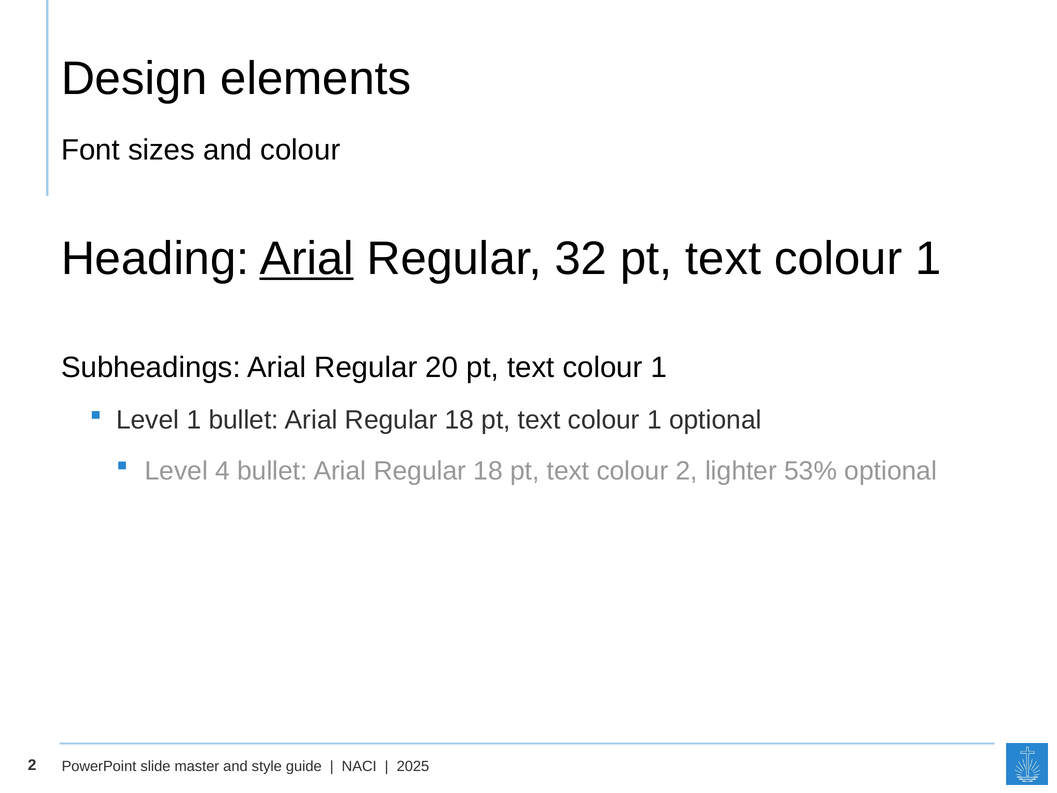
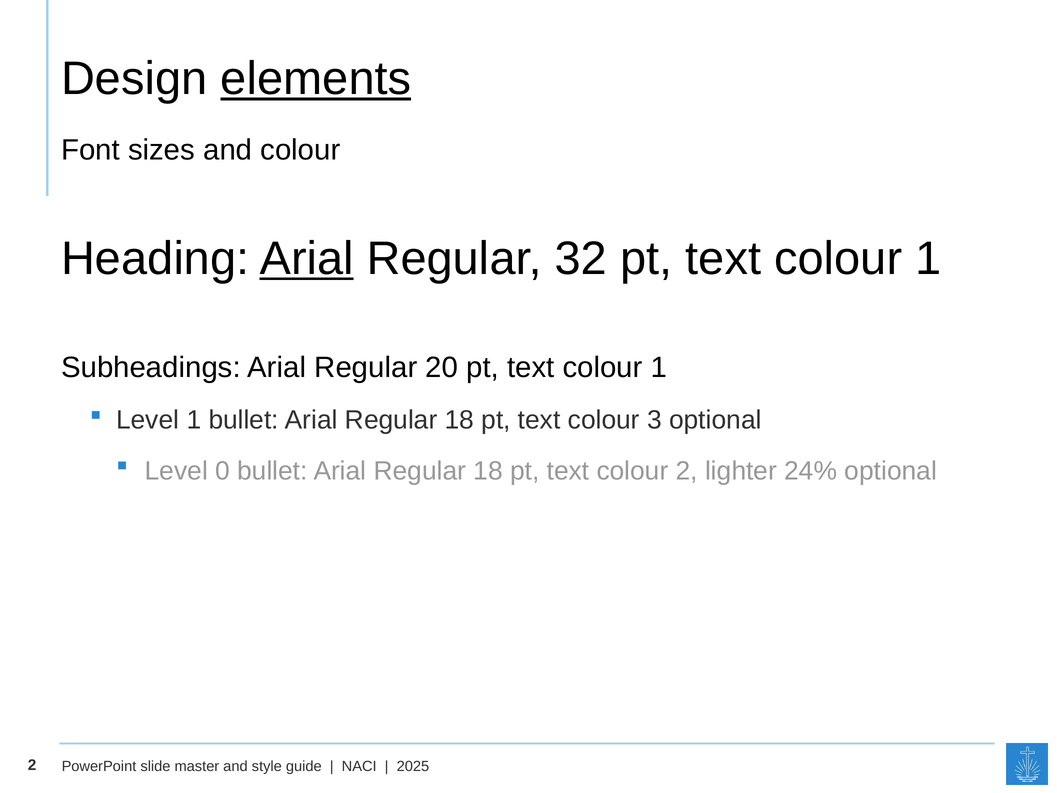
elements underline: none -> present (316, 79)
1: 1 -> 3 (654, 420)
4: 4 -> 0 (223, 471)
53%: 53% -> 24% (811, 471)
